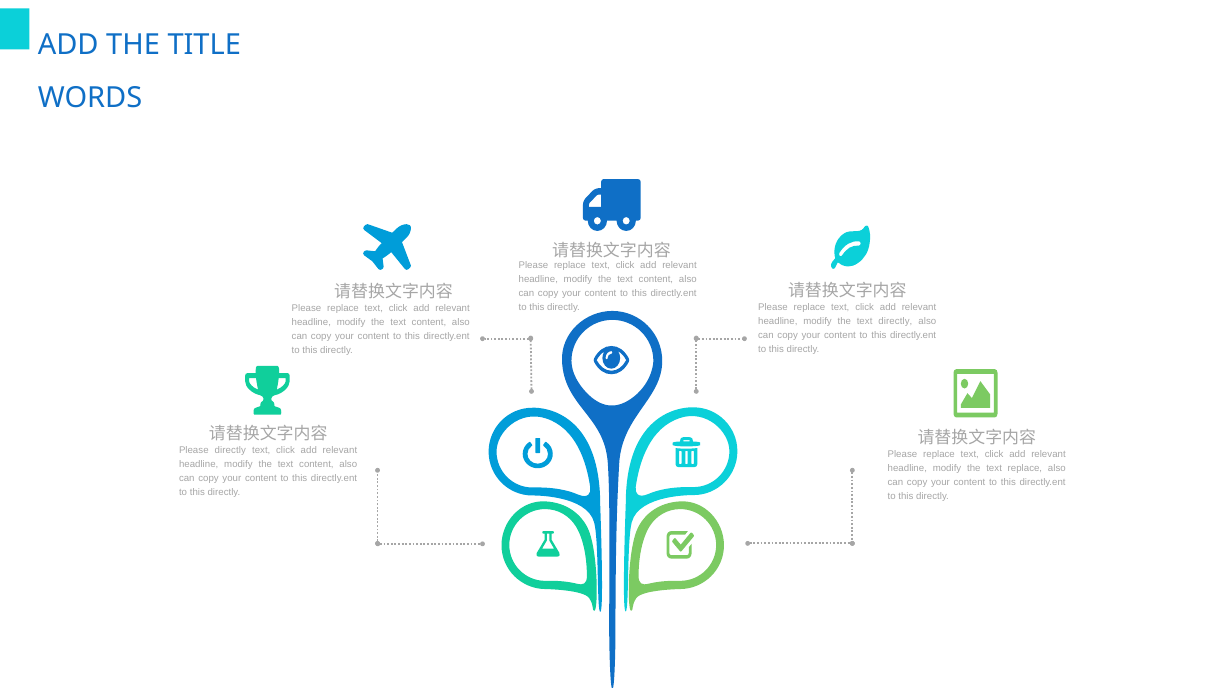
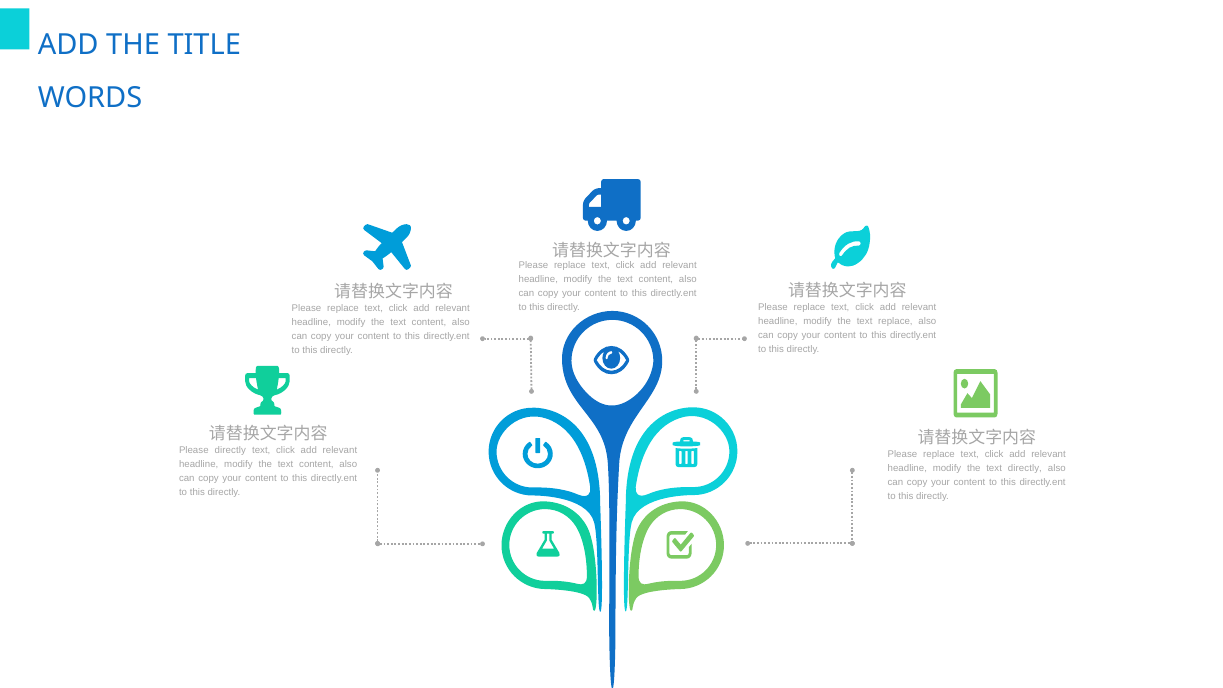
text directly: directly -> replace (895, 321)
text replace: replace -> directly (1025, 468)
